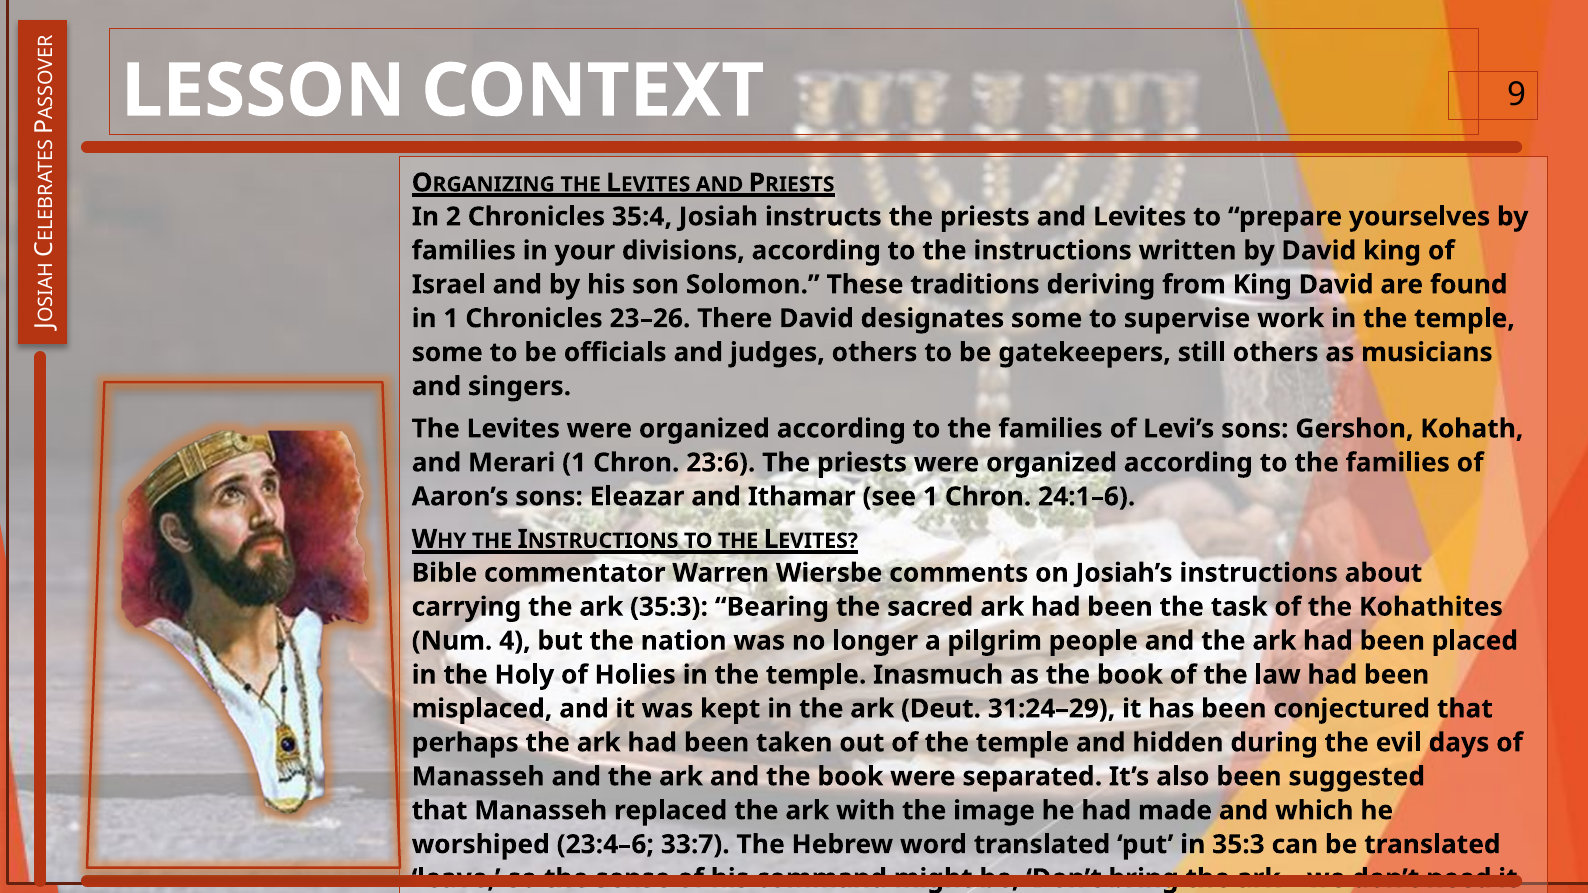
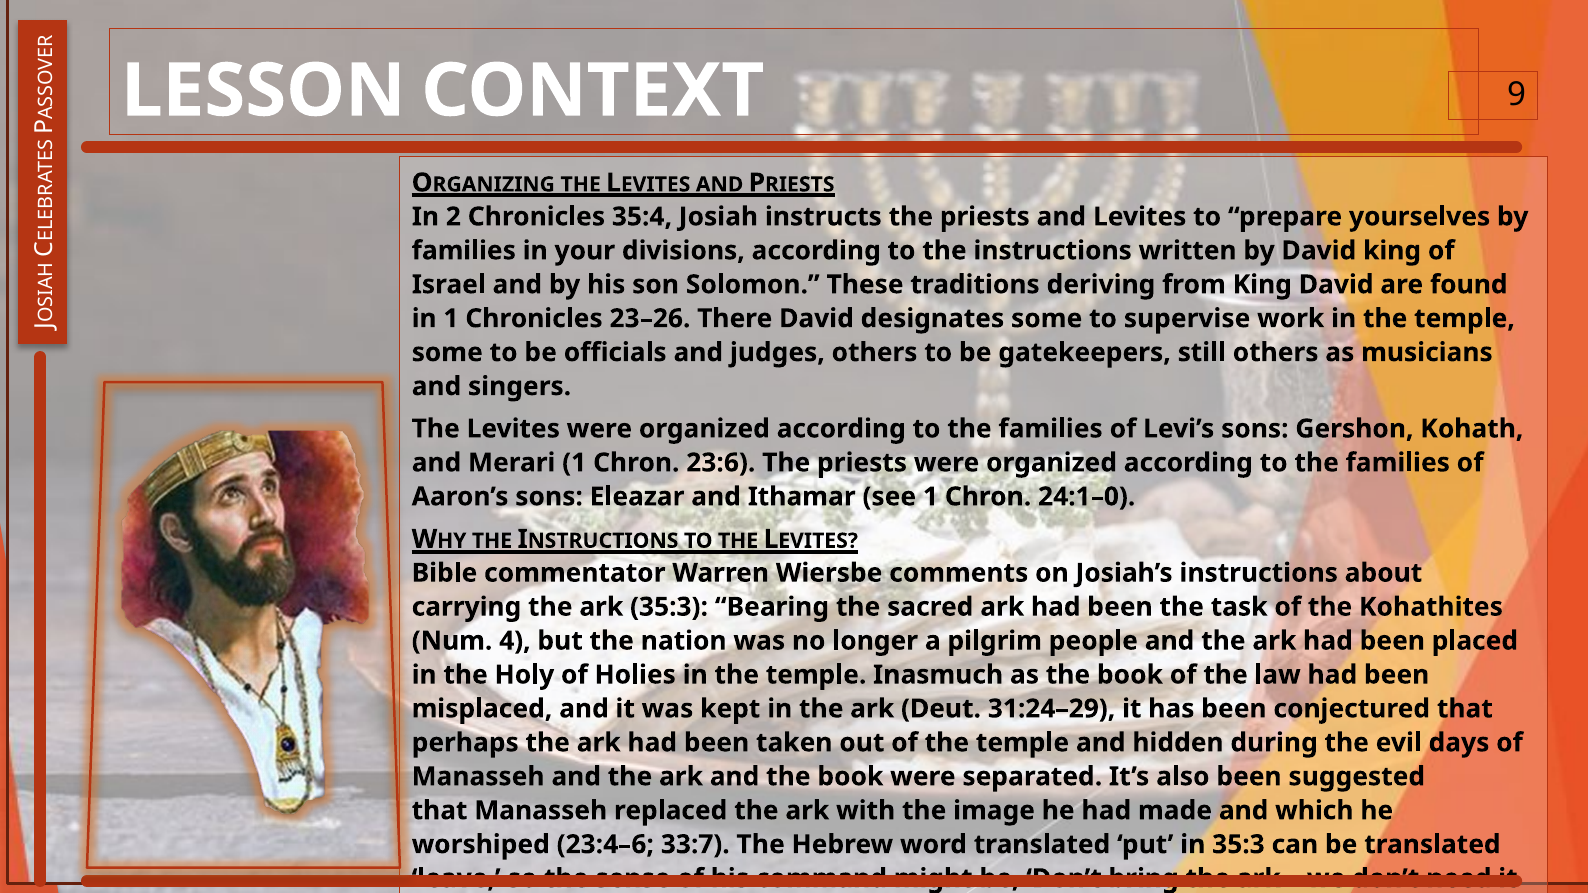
24:1–6: 24:1–6 -> 24:1–0 (1087, 497)
